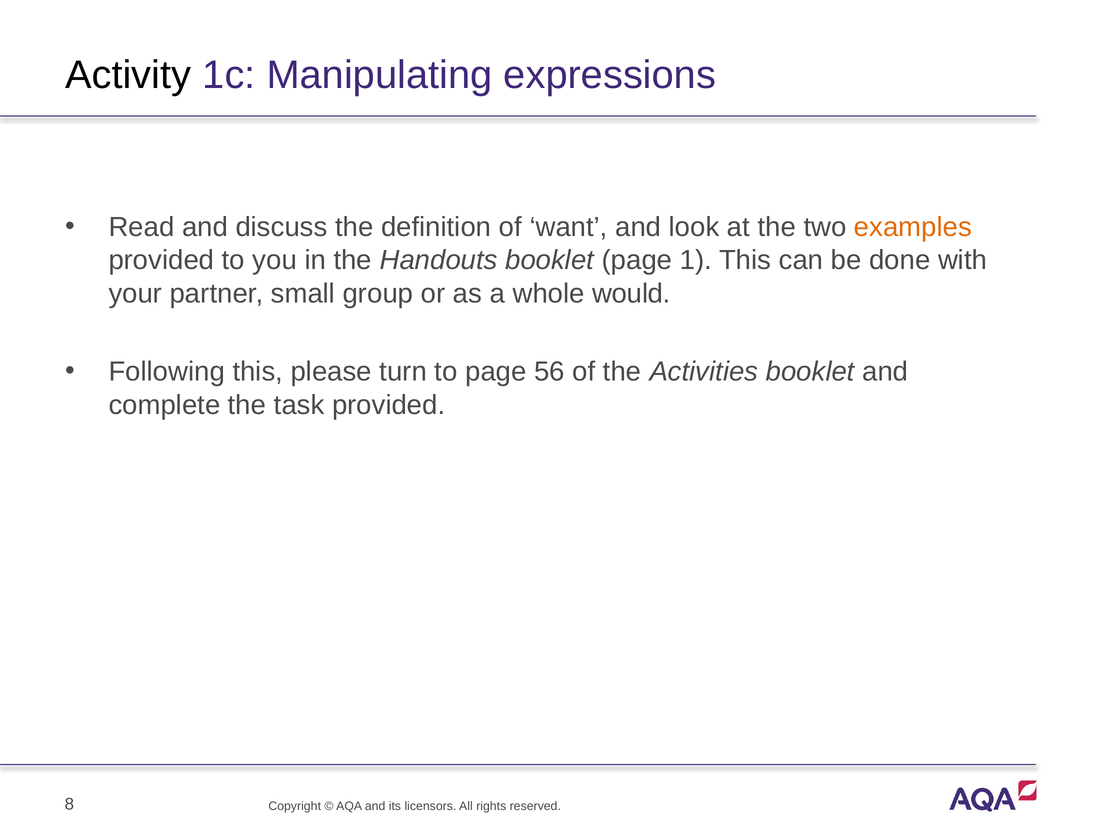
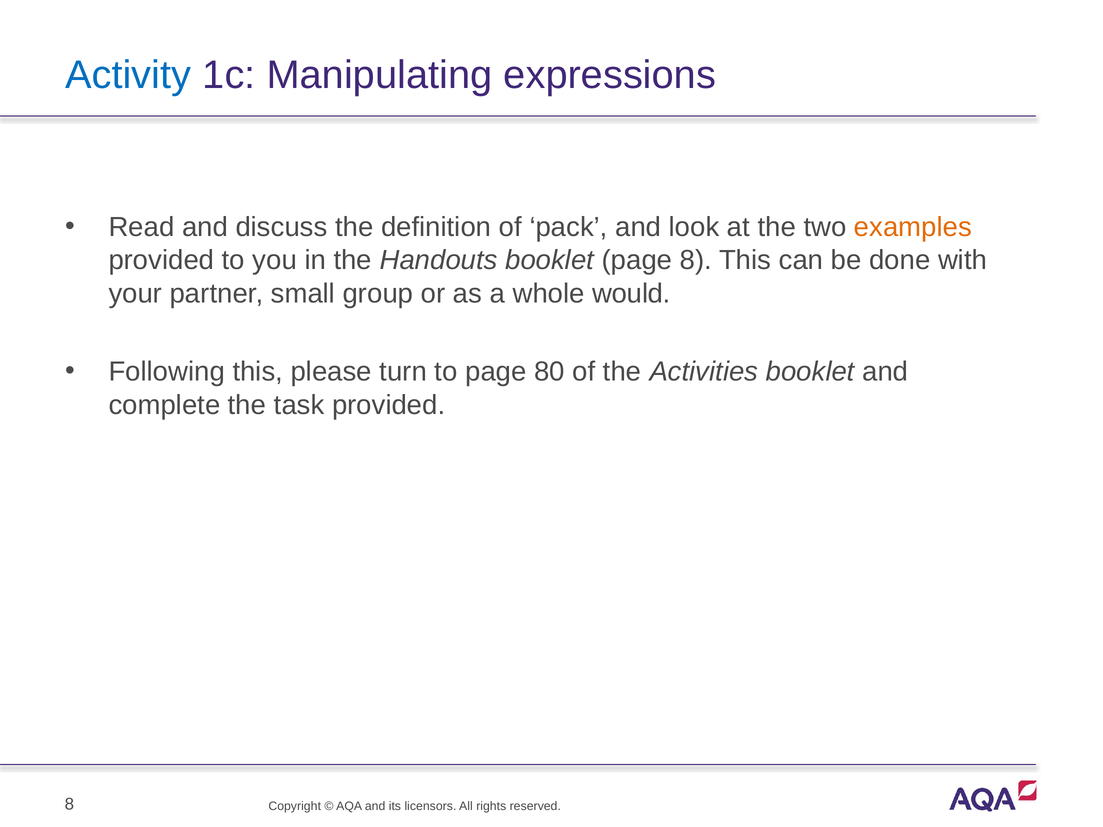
Activity colour: black -> blue (128, 75)
want: want -> pack (569, 227)
page 1: 1 -> 8 (696, 260)
56: 56 -> 80 (549, 372)
